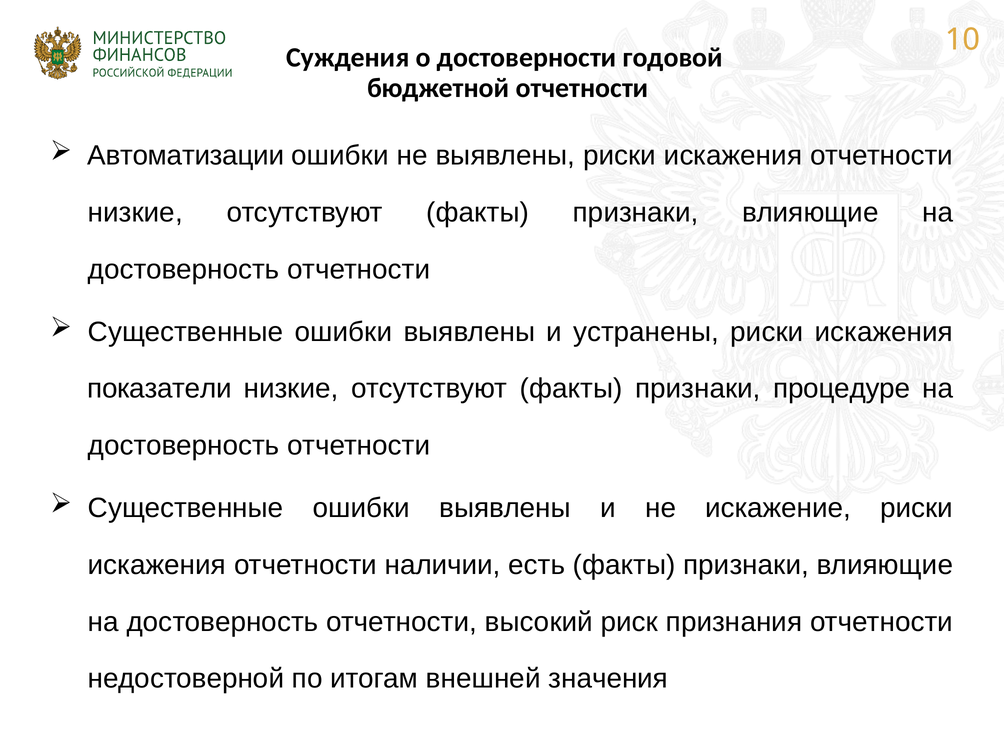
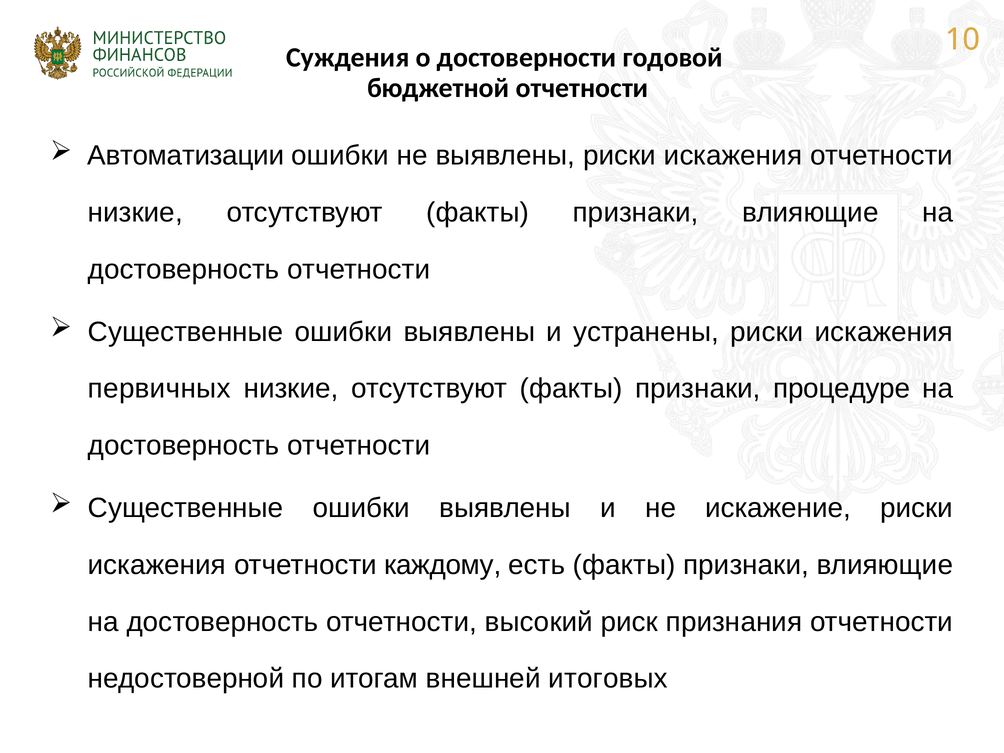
показатели: показатели -> первичных (159, 389)
наличии: наличии -> каждому (443, 565)
значения: значения -> итоговых (608, 679)
